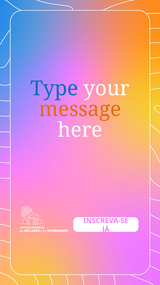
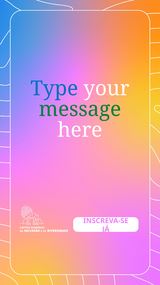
message colour: orange -> green (80, 109)
